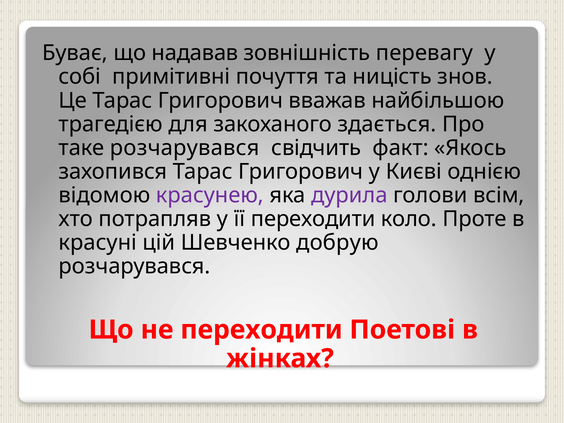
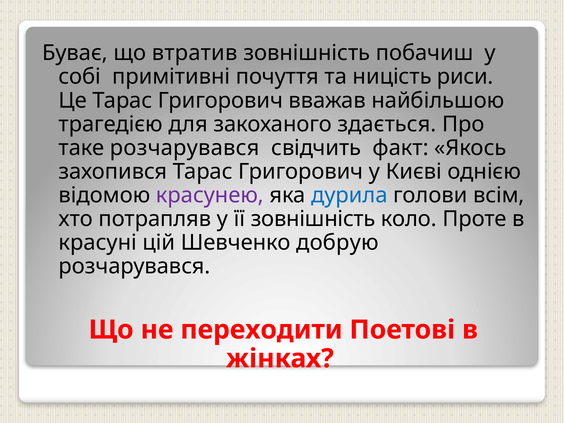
надавав: надавав -> втратив (195, 53)
перевагу: перевагу -> побачиш (425, 53)
знов: знов -> риси (465, 77)
дурила colour: purple -> blue (349, 195)
її переходити: переходити -> зовнішність (313, 219)
